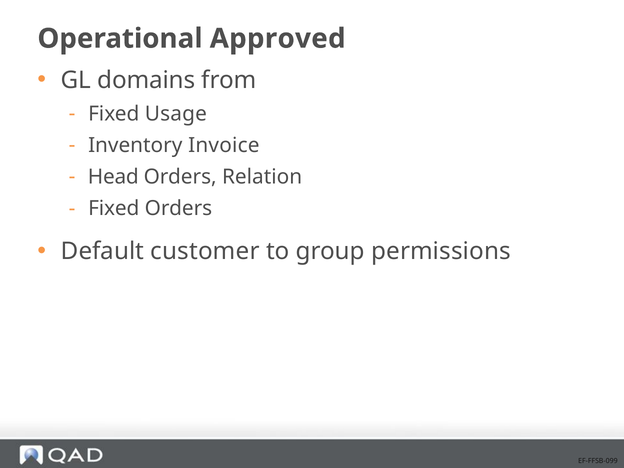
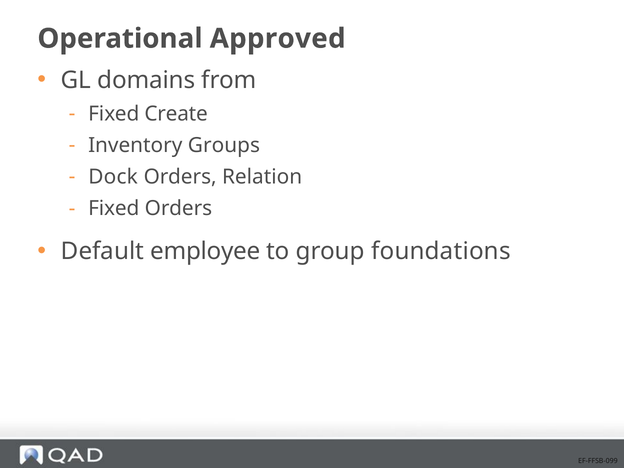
Usage: Usage -> Create (176, 114)
Invoice: Invoice -> Groups (224, 145)
Head: Head -> Dock (113, 177)
customer: customer -> employee (205, 251)
permissions: permissions -> foundations (441, 251)
